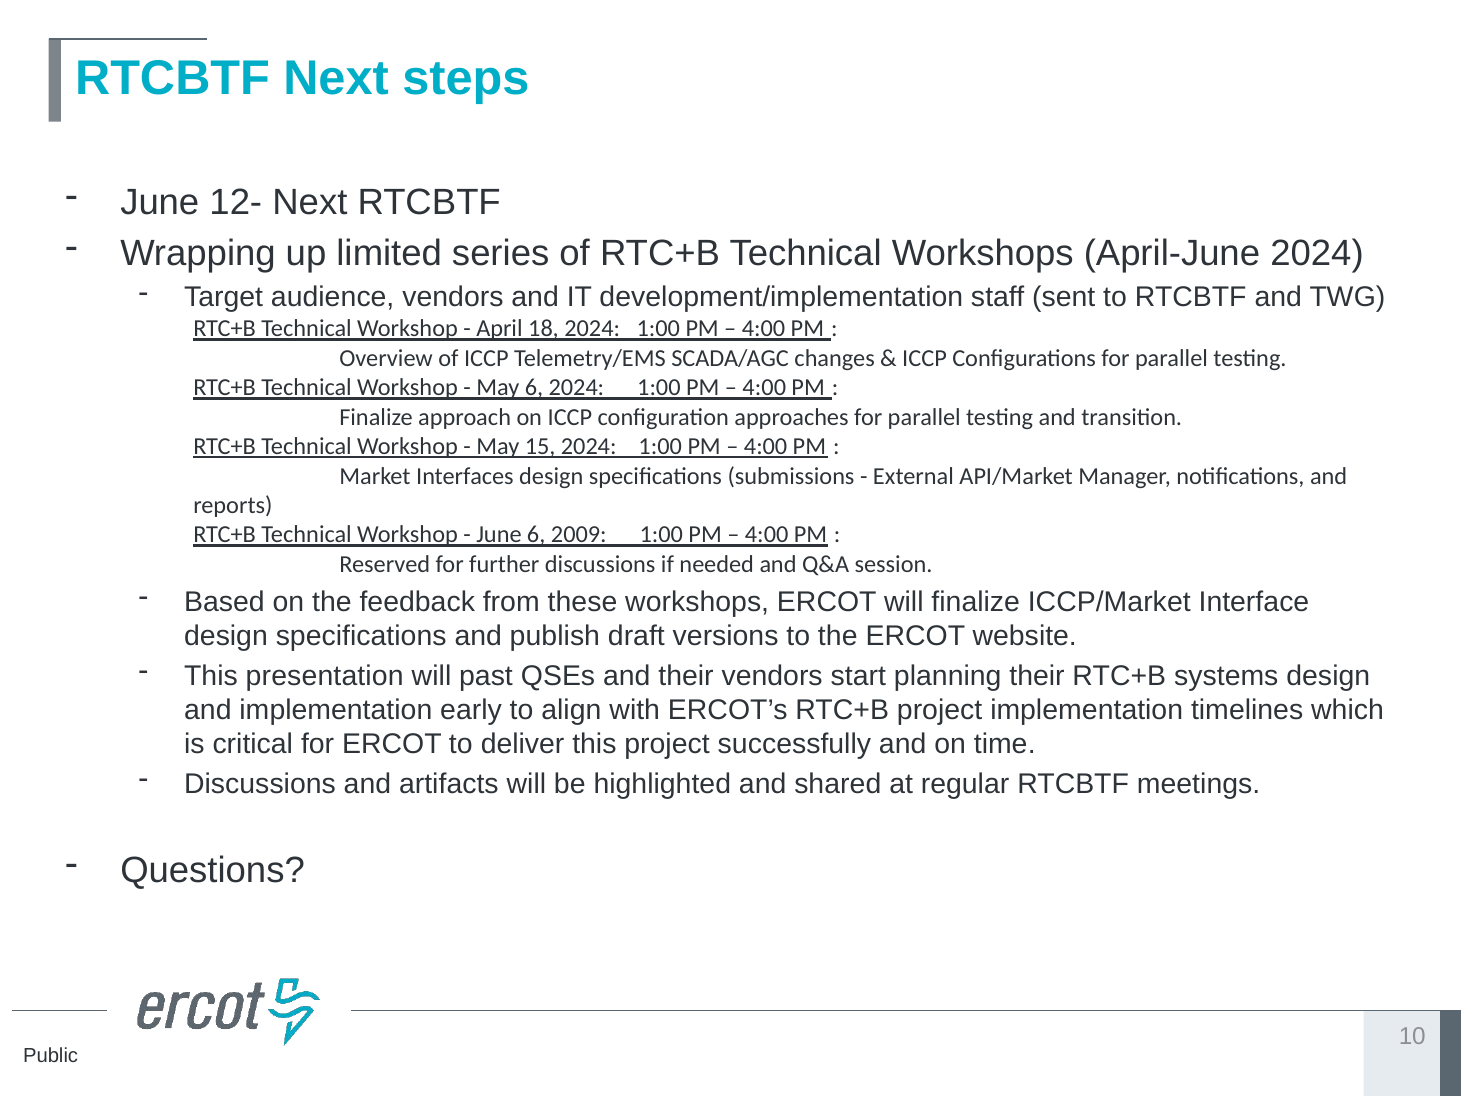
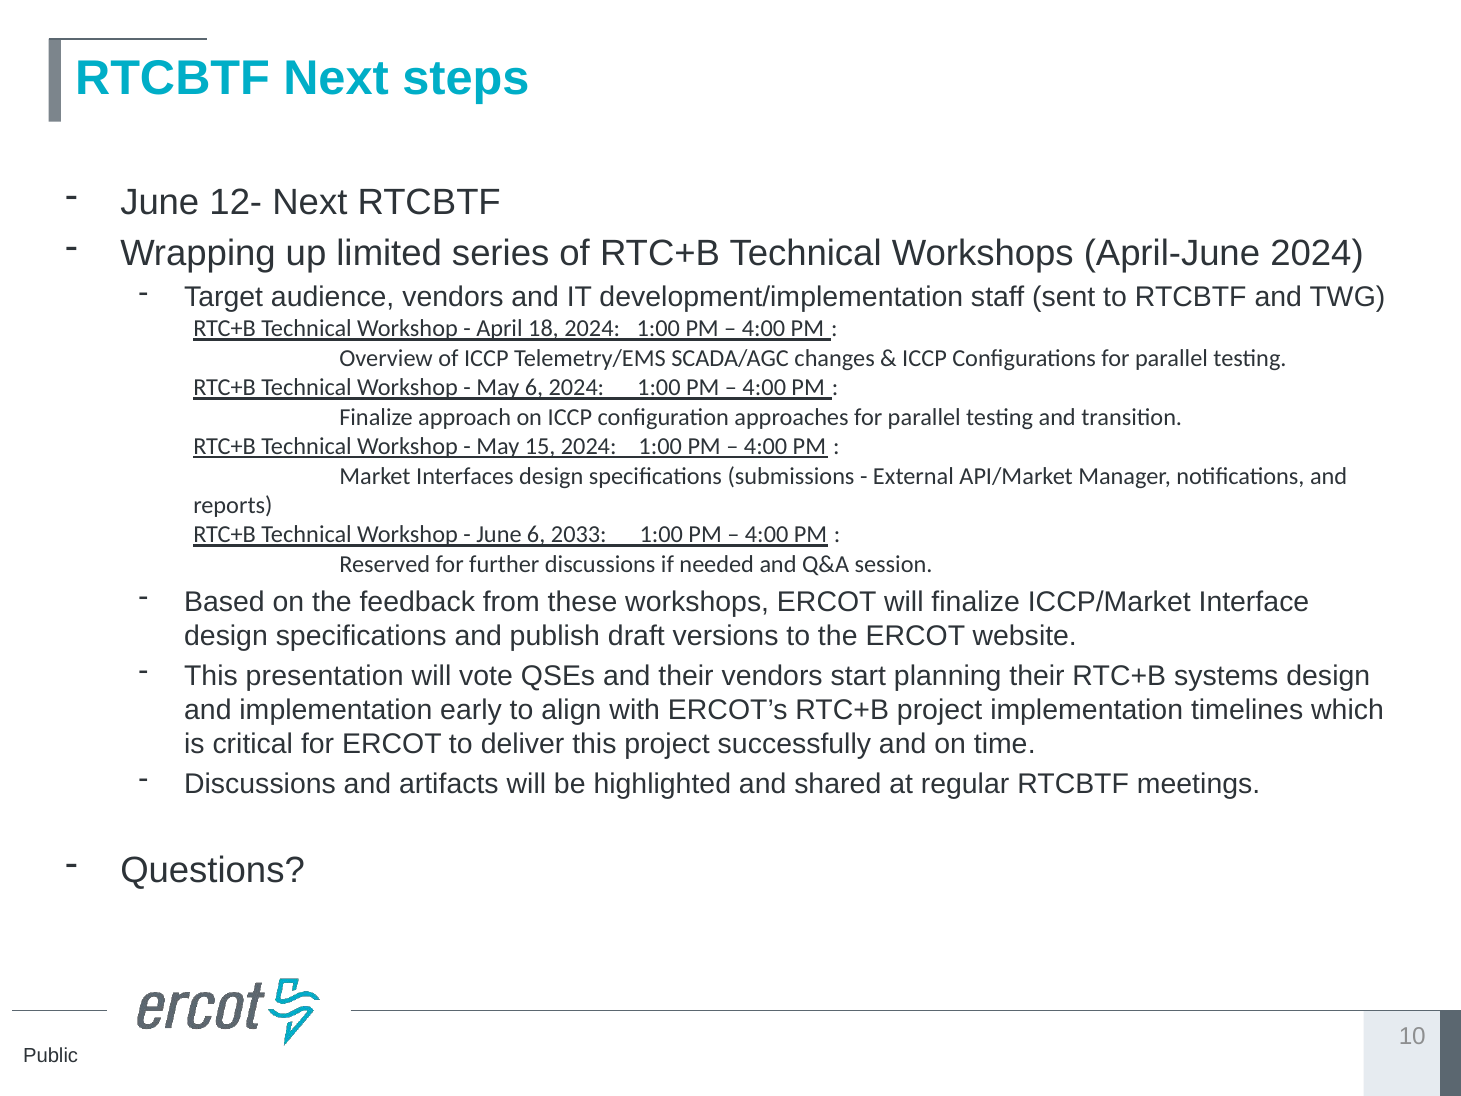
2009: 2009 -> 2033 (579, 535)
past: past -> vote (486, 676)
